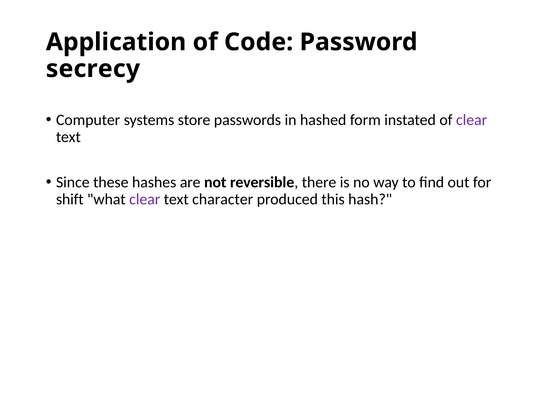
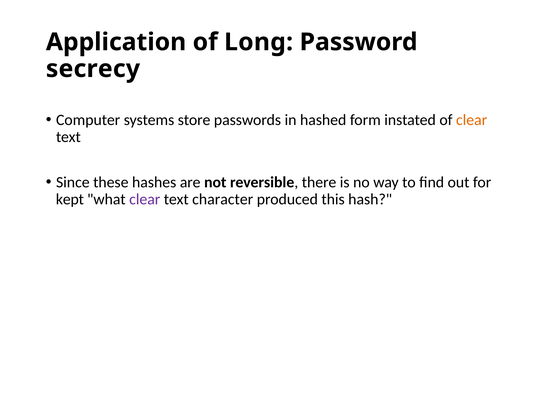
Code: Code -> Long (259, 42)
clear colour: purple -> orange (472, 120)
shift: shift -> kept (70, 199)
